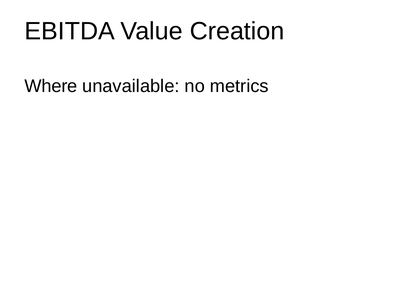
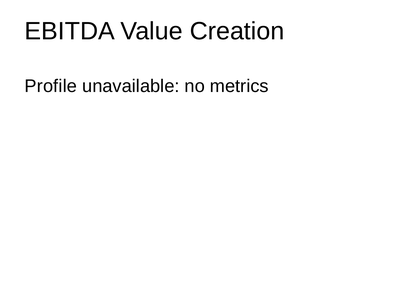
Where: Where -> Profile (51, 86)
